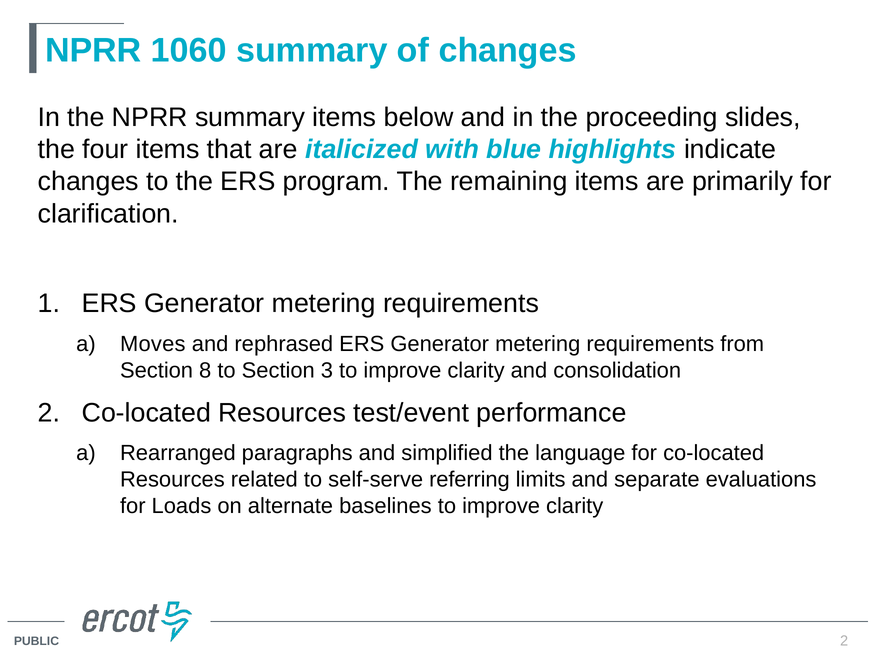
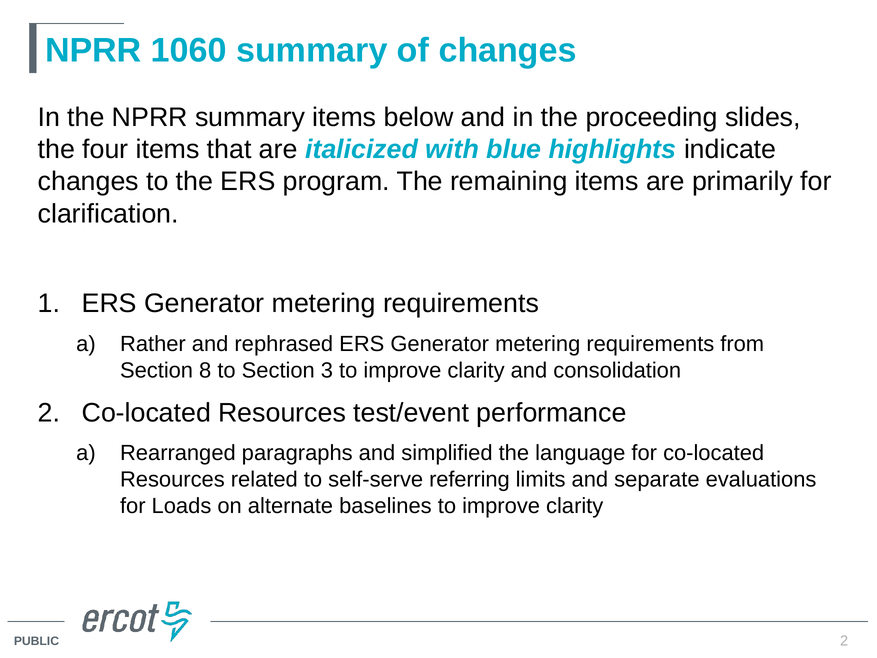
Moves: Moves -> Rather (153, 344)
